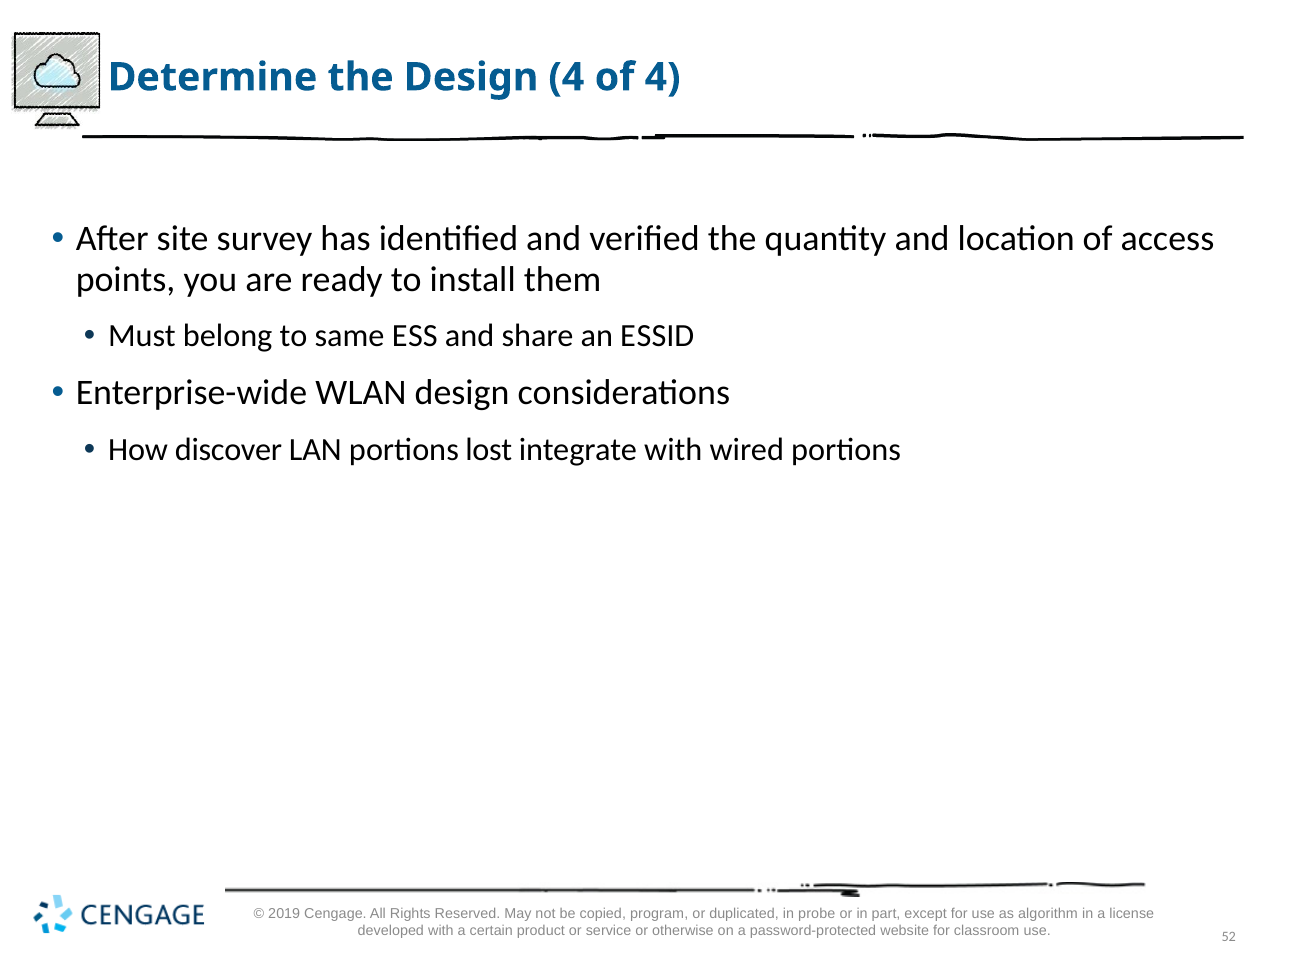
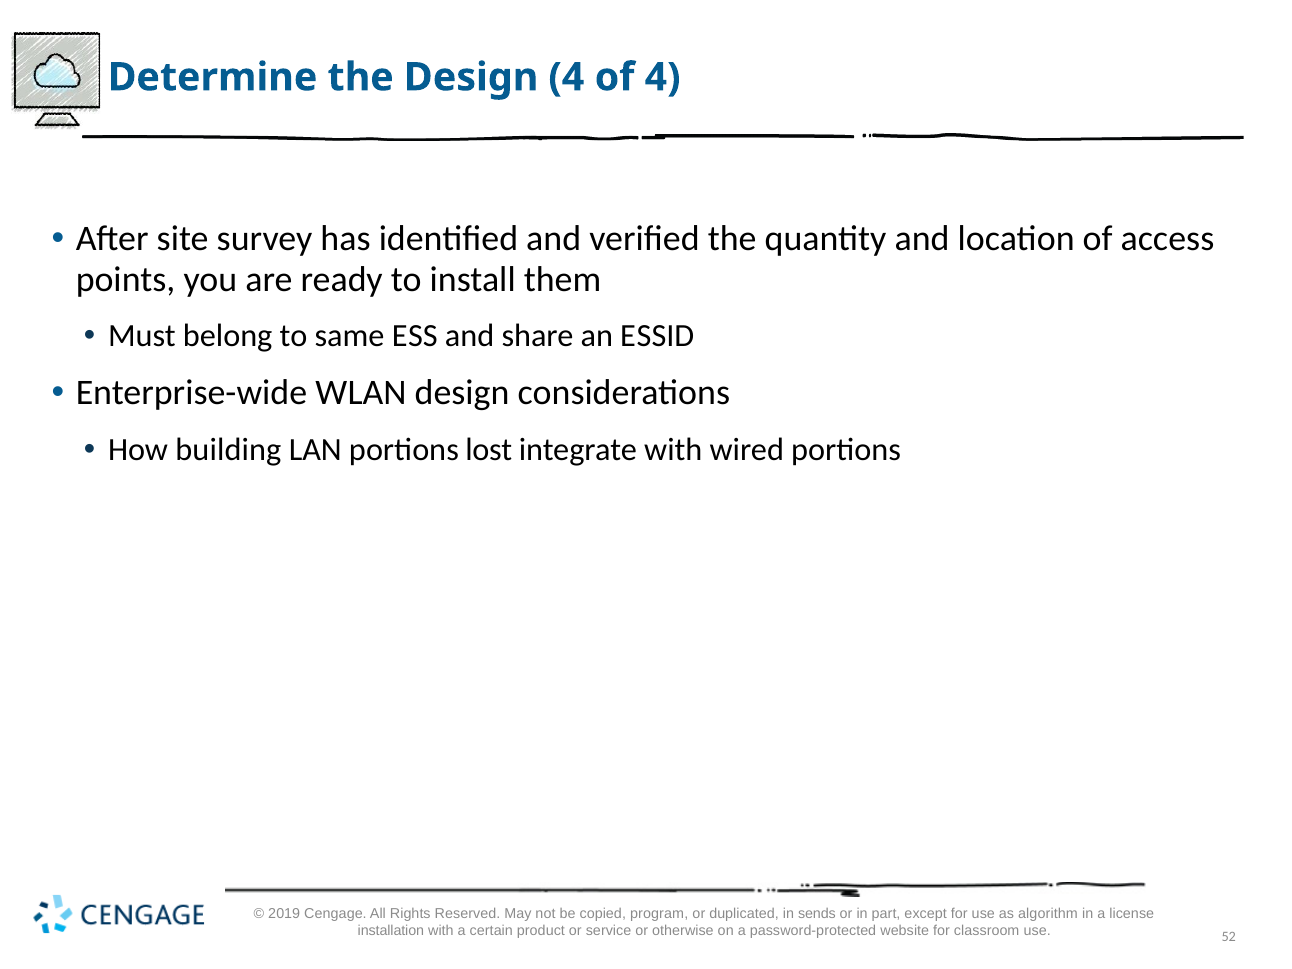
discover: discover -> building (228, 450)
probe: probe -> sends (817, 914)
developed: developed -> installation (391, 931)
